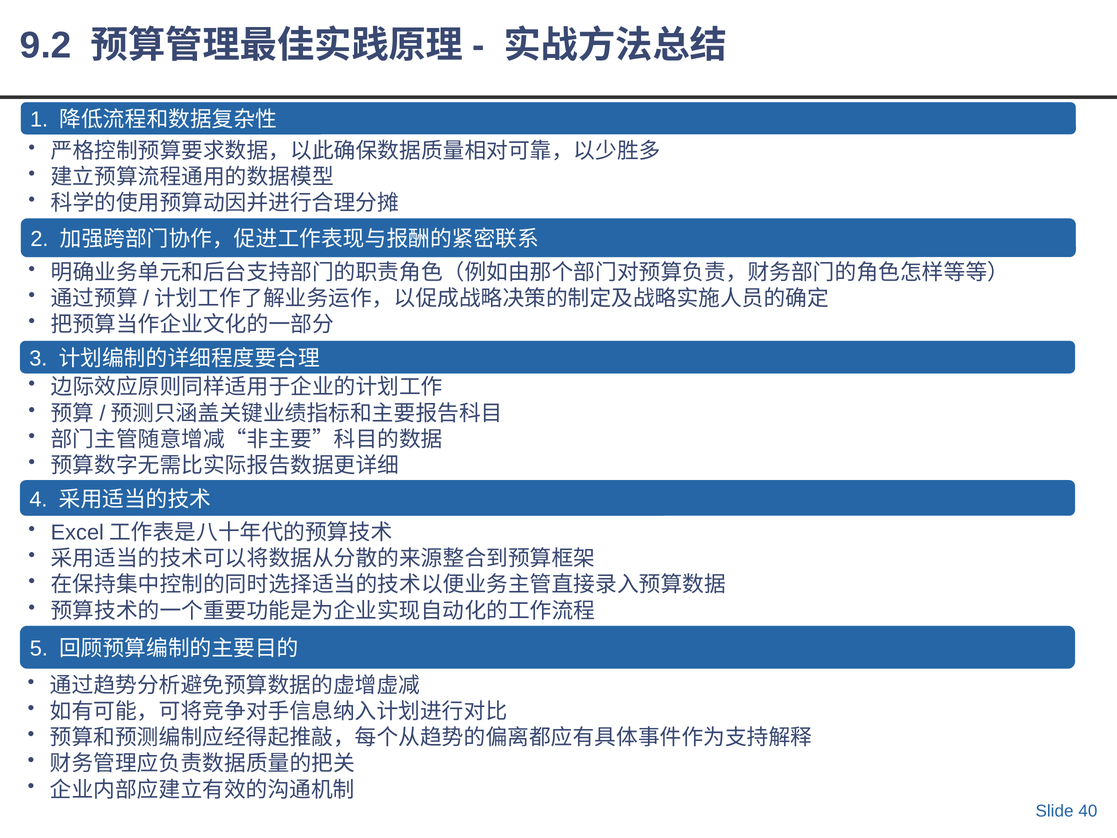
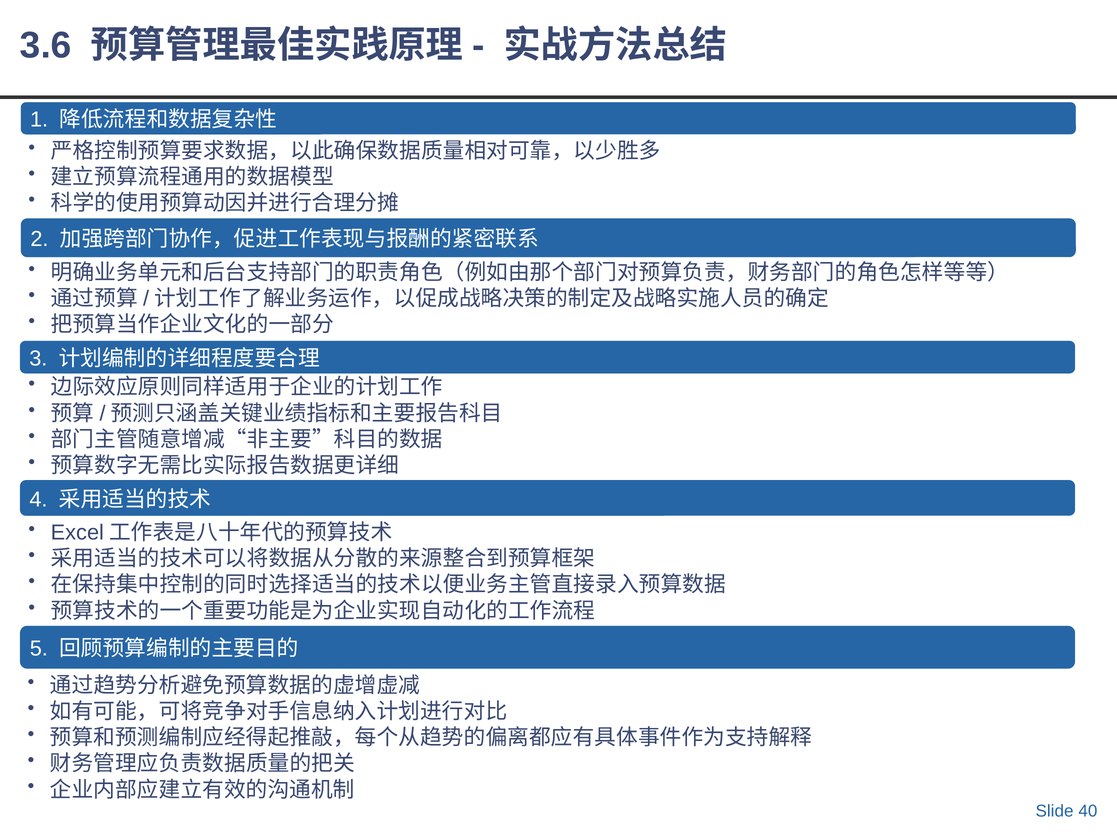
9.2: 9.2 -> 3.6 (46, 46)
